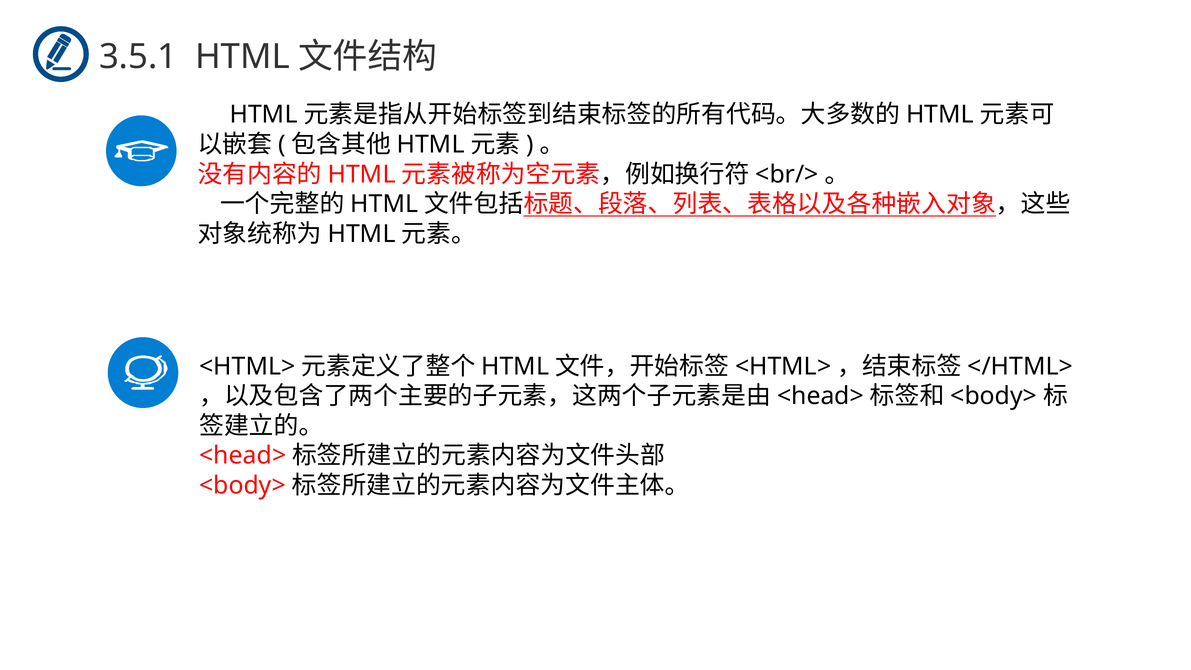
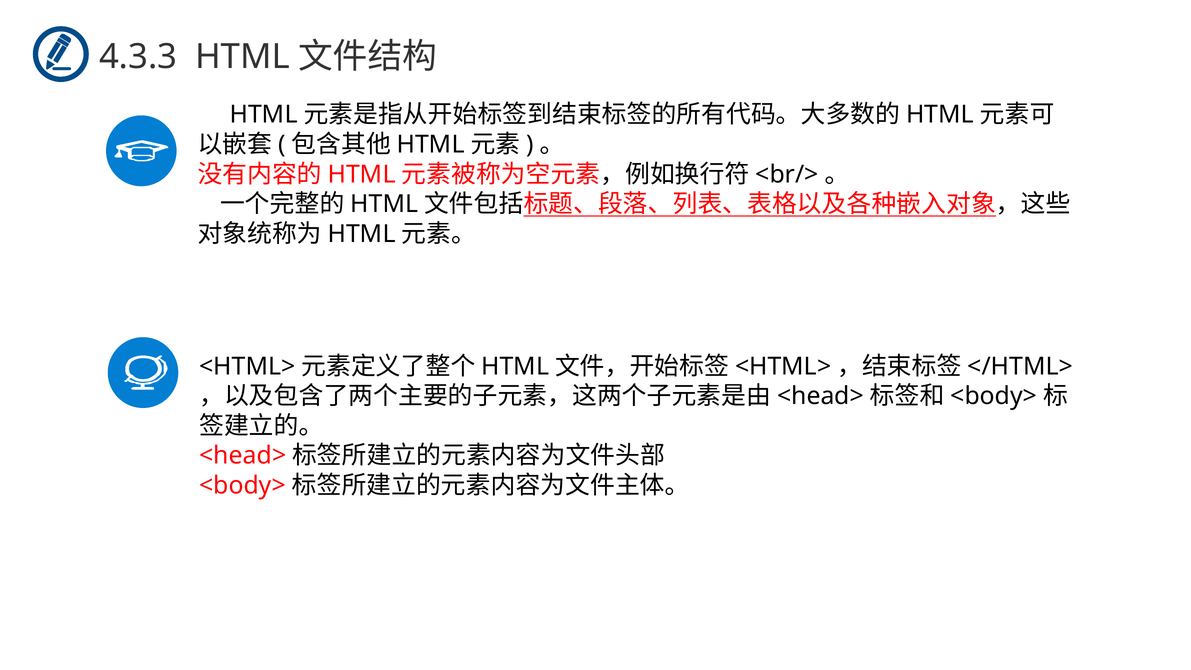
3.5.1: 3.5.1 -> 4.3.3 (138, 57)
